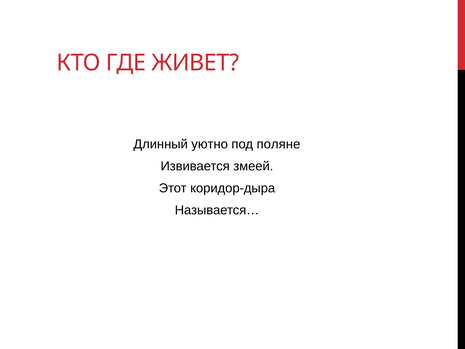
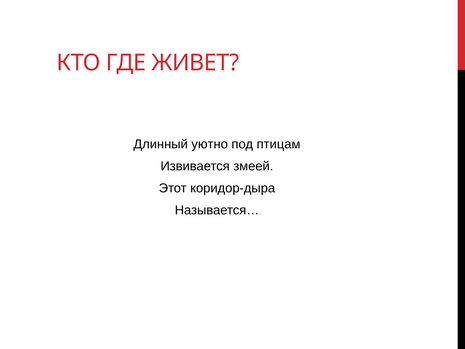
поляне: поляне -> птицам (278, 144)
